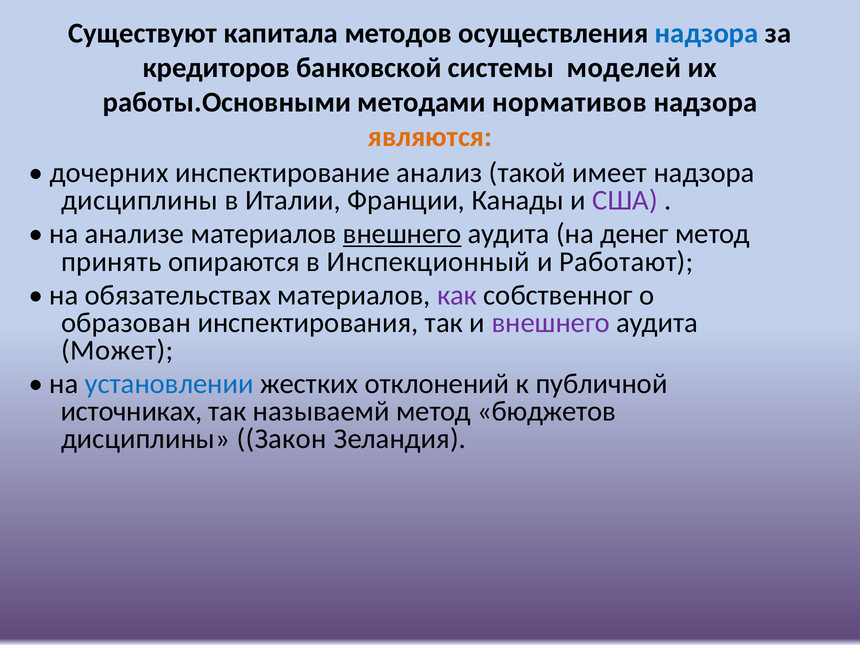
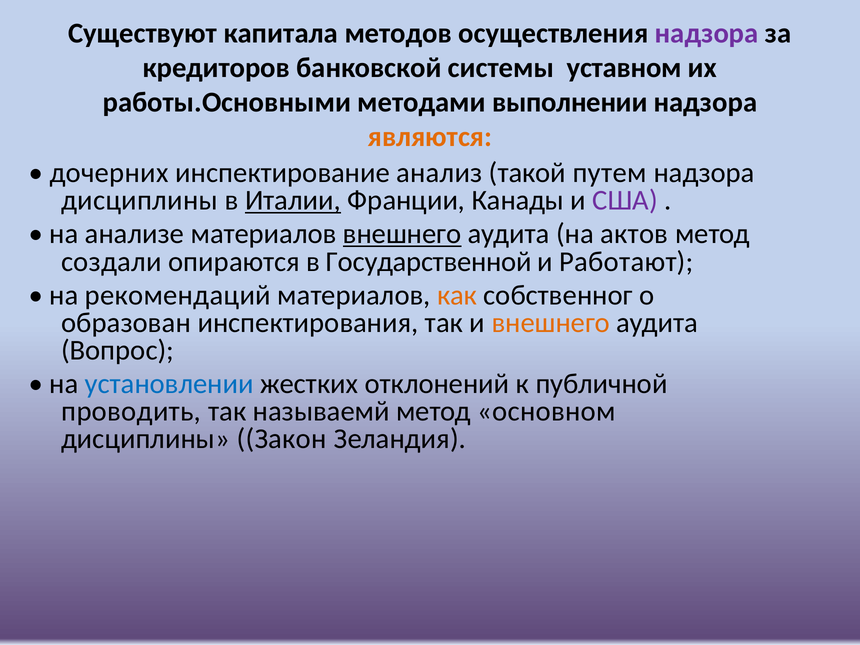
надзора colour: blue -> purple (707, 33)
моделей: моделей -> уставном (624, 68)
нормативов: нормативов -> выполнении (570, 102)
имеет: имеет -> путем (610, 173)
Италии underline: none -> present (293, 200)
денег: денег -> актов (634, 234)
принять: принять -> создали (111, 262)
Инспекционный: Инспекционный -> Государственной (429, 262)
обязательствах: обязательствах -> рекомендаций (178, 295)
как colour: purple -> orange (457, 295)
внешнего colour: purple -> orange (551, 323)
Может: Может -> Вопрос (117, 350)
источниках: источниках -> проводить (131, 411)
бюджетов: бюджетов -> основном (546, 411)
